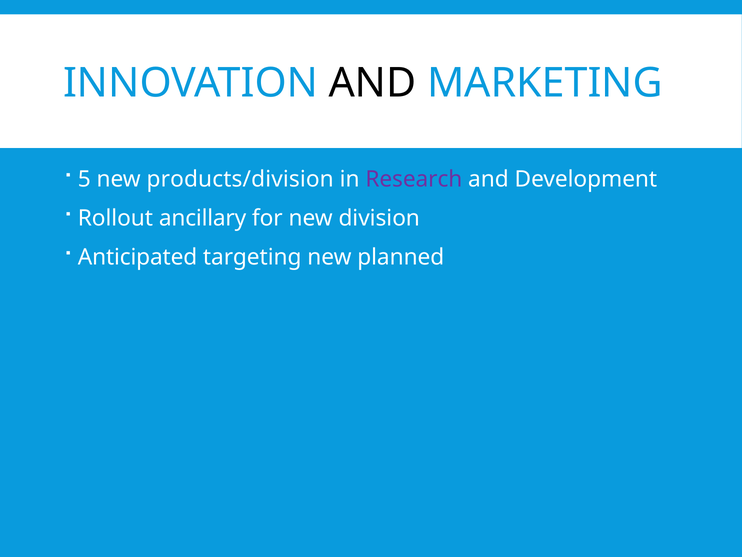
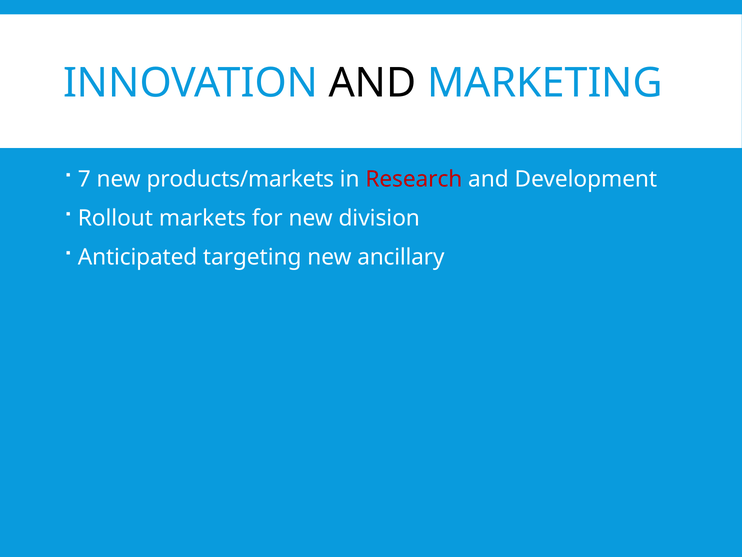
5: 5 -> 7 (84, 179)
products/division: products/division -> products/markets (240, 179)
Research colour: purple -> red (414, 179)
ancillary: ancillary -> markets (202, 218)
planned: planned -> ancillary (401, 257)
